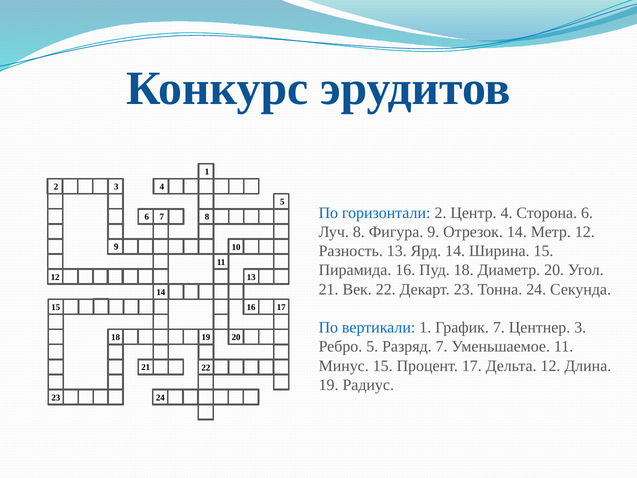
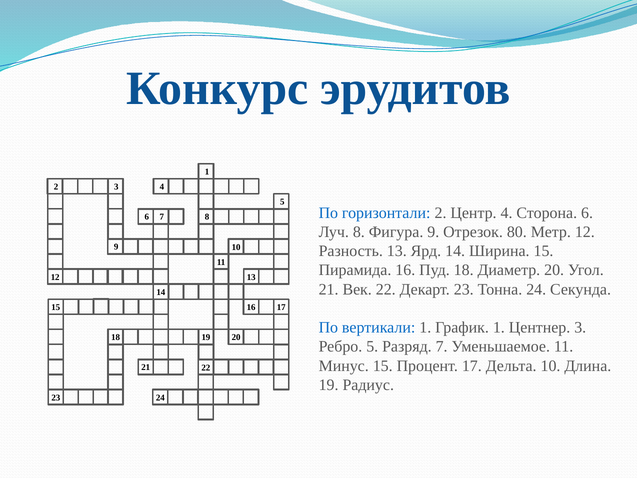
Отрезок 14: 14 -> 80 (517, 232)
График 7: 7 -> 1 (499, 327)
Дельта 12: 12 -> 10 (550, 366)
